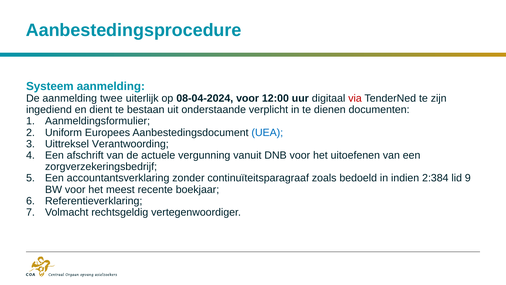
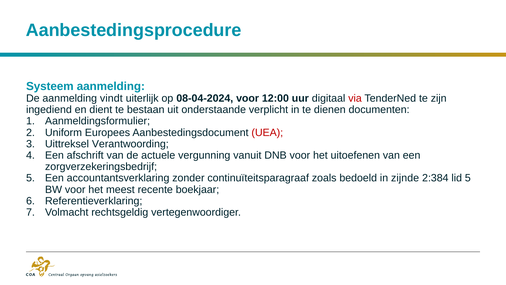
twee: twee -> vindt (111, 98)
UEA colour: blue -> red (267, 132)
indien: indien -> zijnde (405, 178)
lid 9: 9 -> 5 (468, 178)
